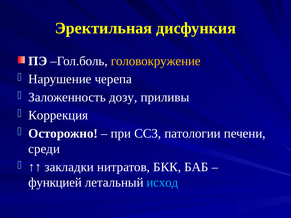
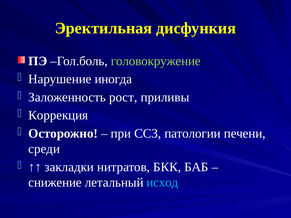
головокружение colour: yellow -> light green (156, 61)
черепа: черепа -> иногда (113, 79)
дозу: дозу -> рост (123, 97)
функцией: функцией -> снижение (55, 183)
